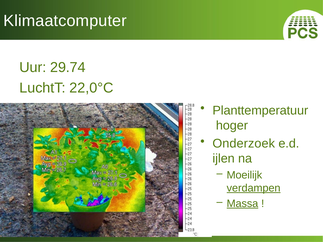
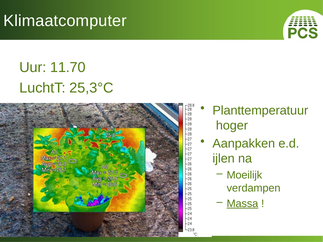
29.74: 29.74 -> 11.70 (68, 67)
22,0°C: 22,0°C -> 25,3°C (91, 88)
Onderzoek: Onderzoek -> Aanpakken (244, 144)
verdampen underline: present -> none (254, 188)
